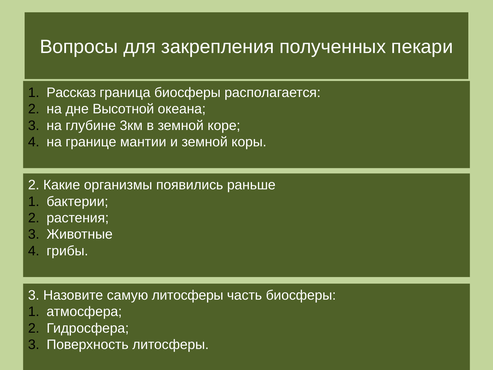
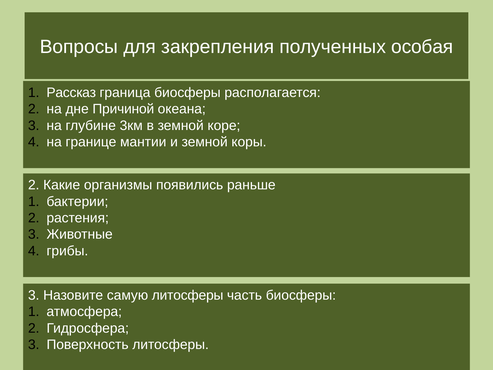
пекари: пекари -> особая (422, 47)
Высотной: Высотной -> Причиной (123, 109)
